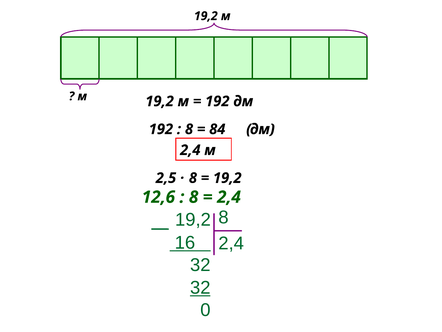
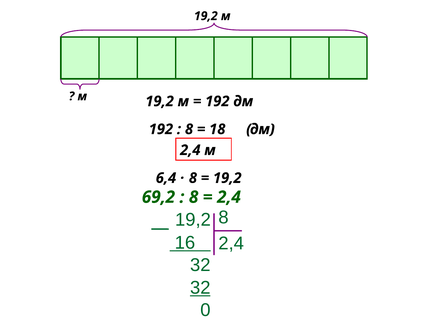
84: 84 -> 18 (217, 129)
2,5: 2,5 -> 6,4 (166, 178)
12,6: 12,6 -> 69,2 (158, 197)
